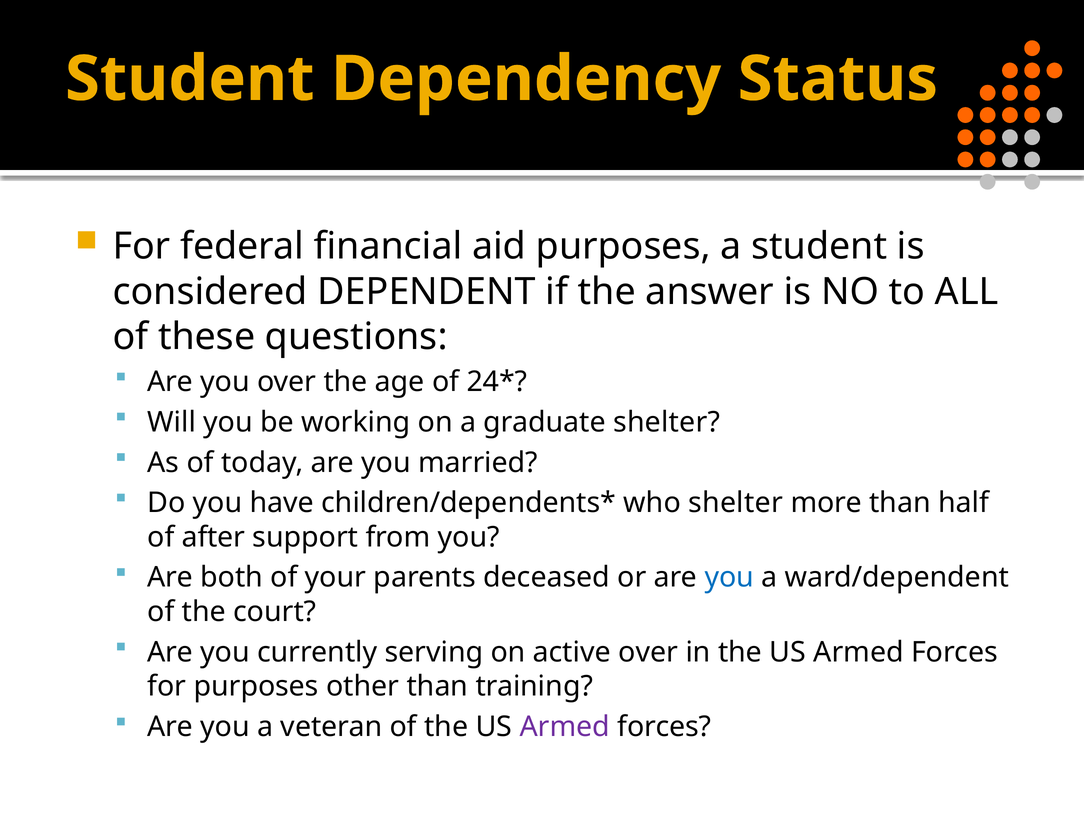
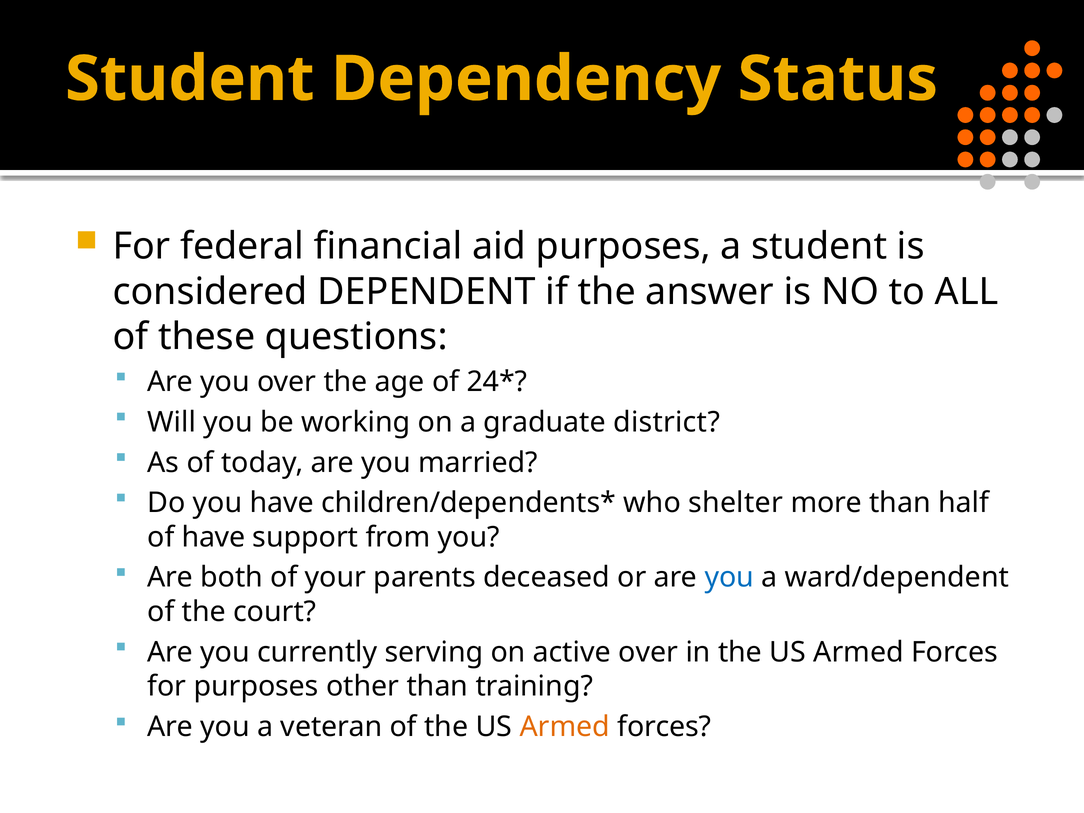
graduate shelter: shelter -> district (667, 422)
of after: after -> have (214, 537)
Armed colour: purple -> orange (565, 727)
